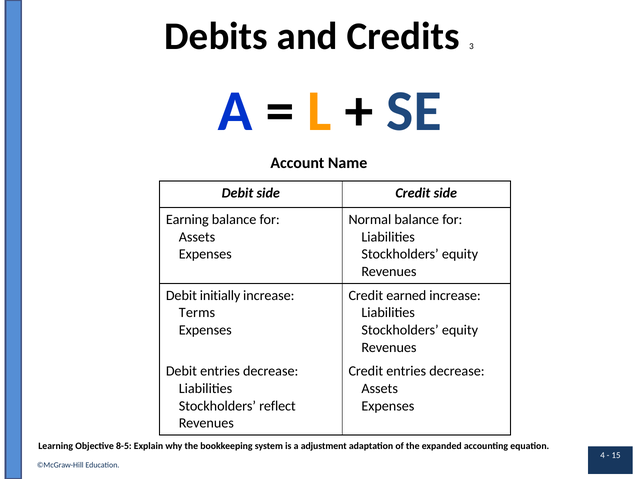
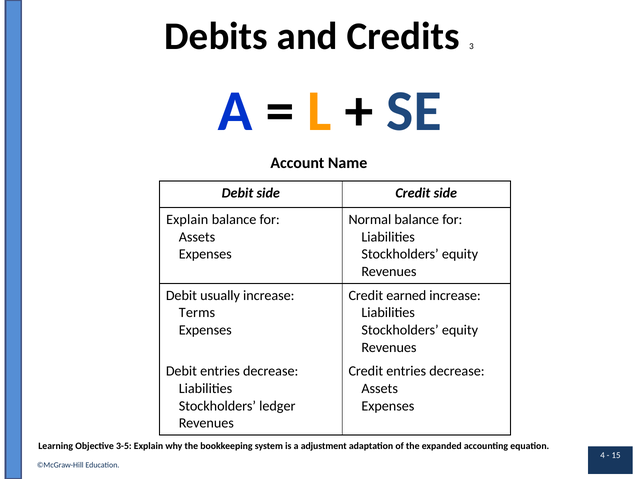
Earning: Earning -> Explain (187, 219)
initially: initially -> usually (220, 295)
reflect: reflect -> ledger (277, 406)
8-5: 8-5 -> 3-5 (124, 446)
